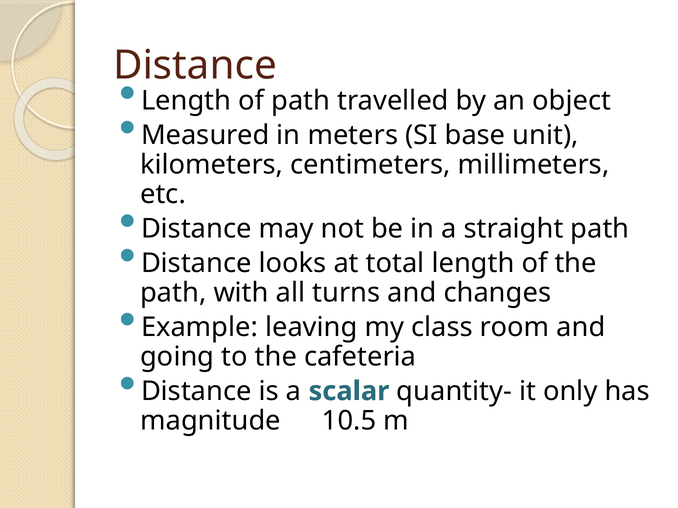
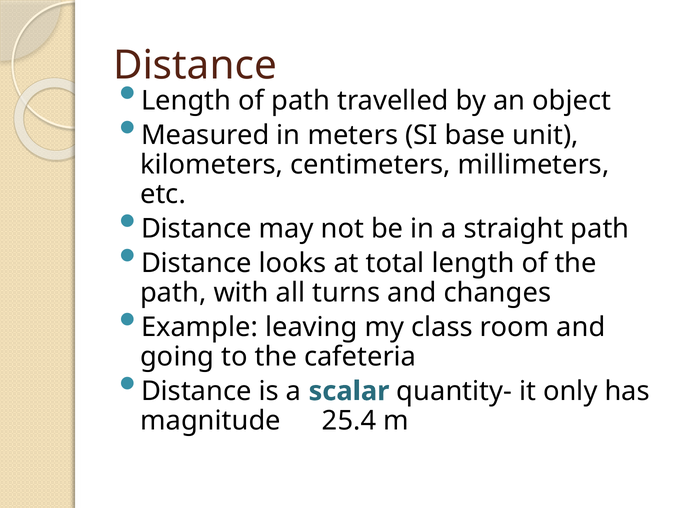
10.5: 10.5 -> 25.4 (349, 421)
